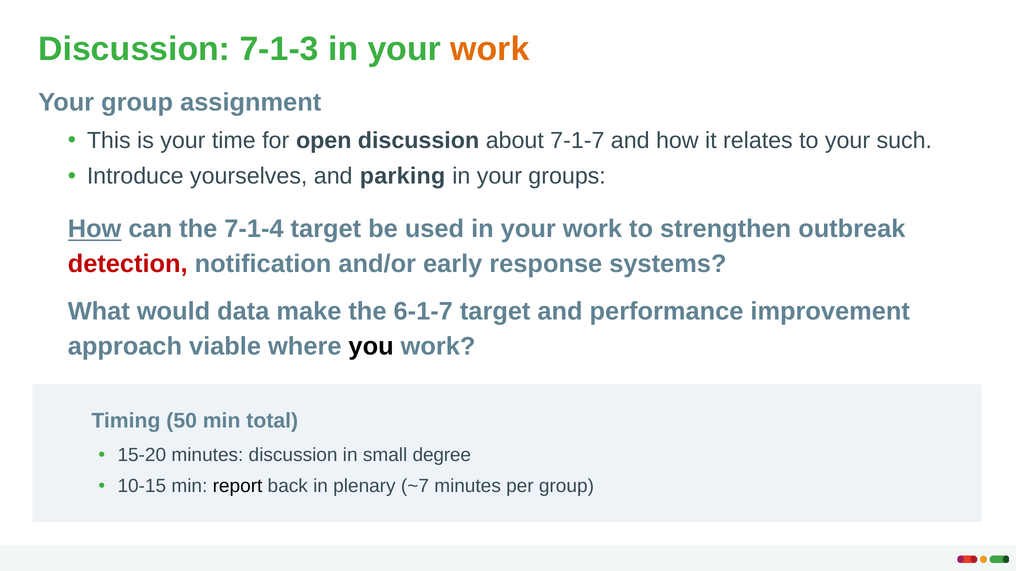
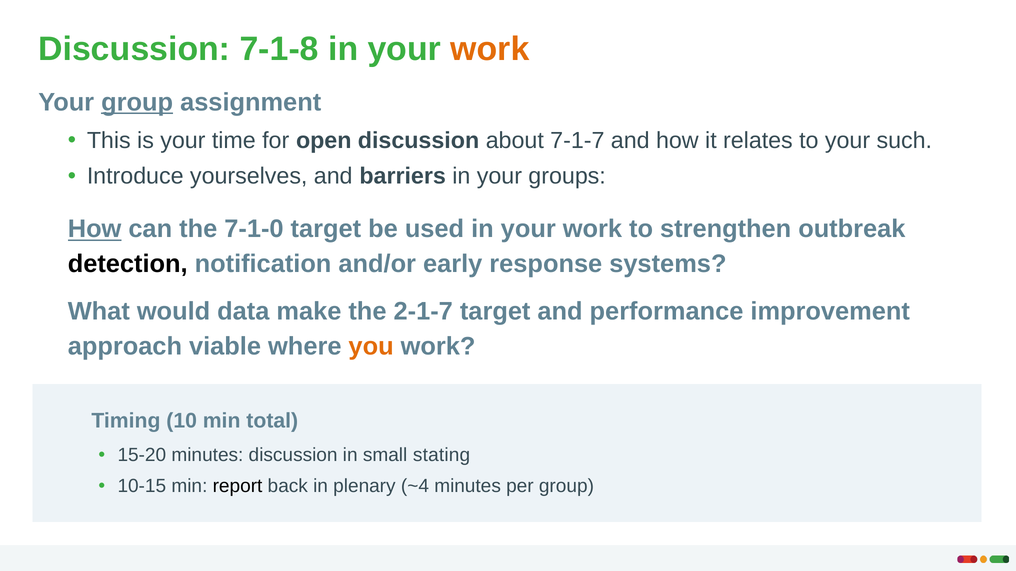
7-1-3: 7-1-3 -> 7-1-8 (279, 49)
group underline: none -> present (137, 103)
parking: parking -> barriers (403, 176)
7-1-4: 7-1-4 -> 7-1-0 (254, 229)
detection colour: red -> black (128, 264)
6-1-7: 6-1-7 -> 2-1-7 (423, 312)
you colour: black -> orange (371, 347)
50: 50 -> 10 (182, 421)
degree: degree -> stating (442, 455)
~7: ~7 -> ~4 (415, 487)
